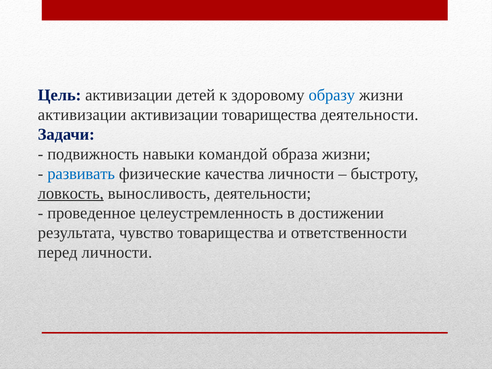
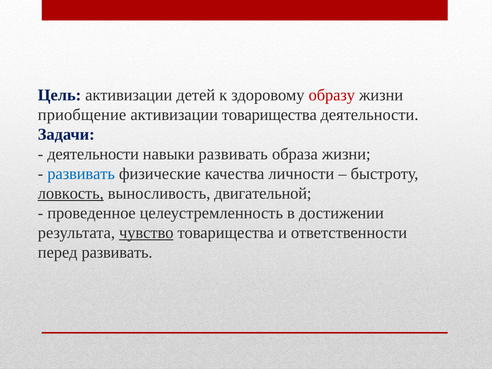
образу colour: blue -> red (332, 95)
активизации: активизации -> приобщение (82, 115)
подвижность: подвижность -> деятельности (93, 154)
навыки командой: командой -> развивать (233, 154)
выносливость деятельности: деятельности -> двигательной (263, 193)
чувство underline: none -> present (146, 233)
перед личности: личности -> развивать (117, 252)
